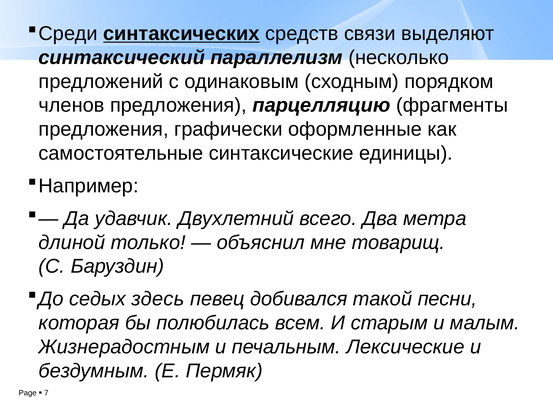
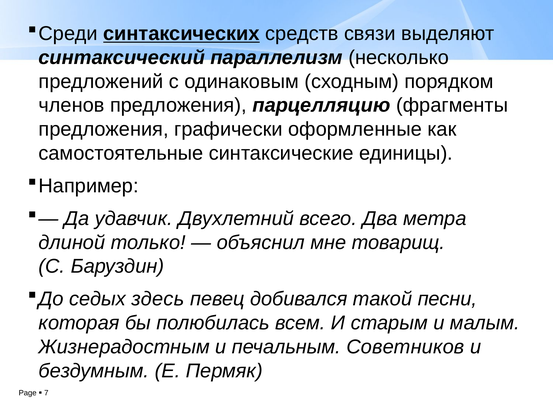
Лексические: Лексические -> Советников (405, 347)
